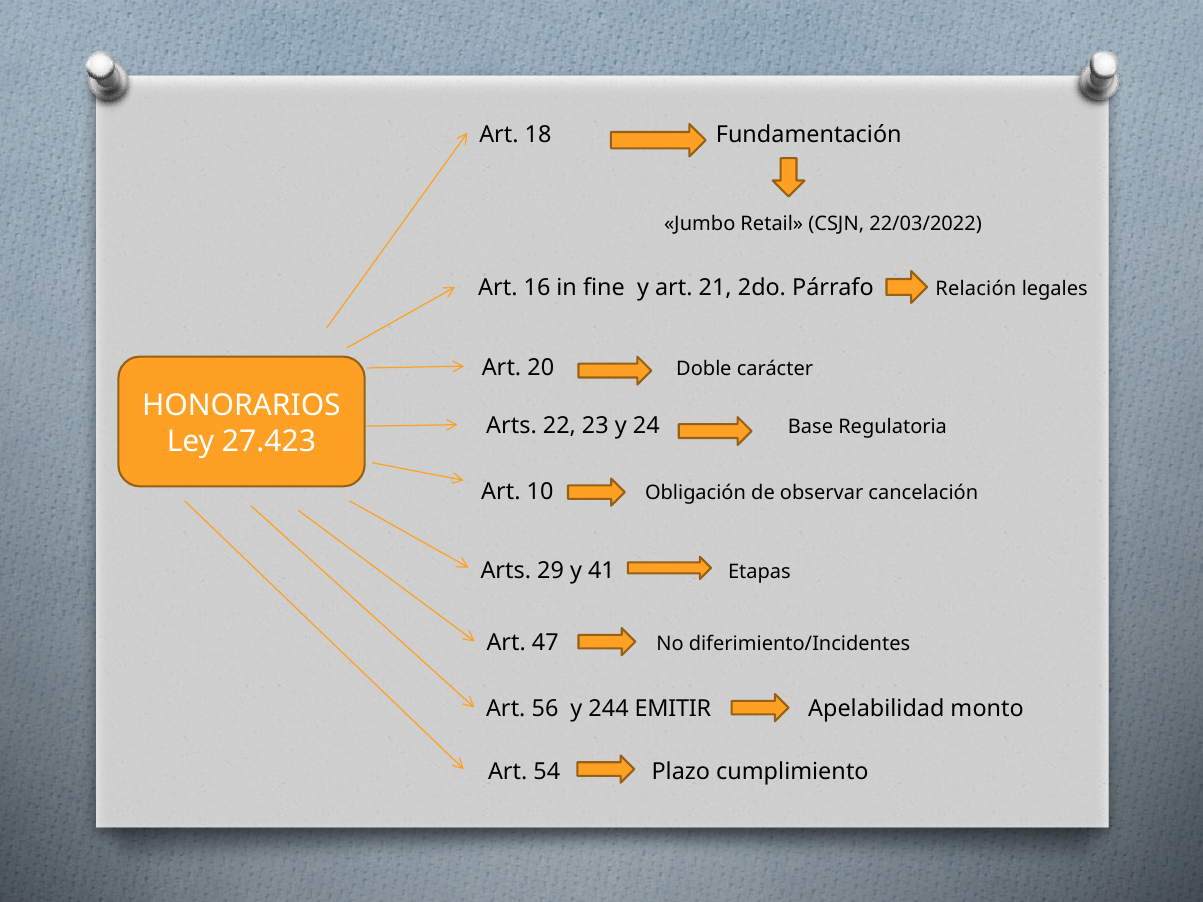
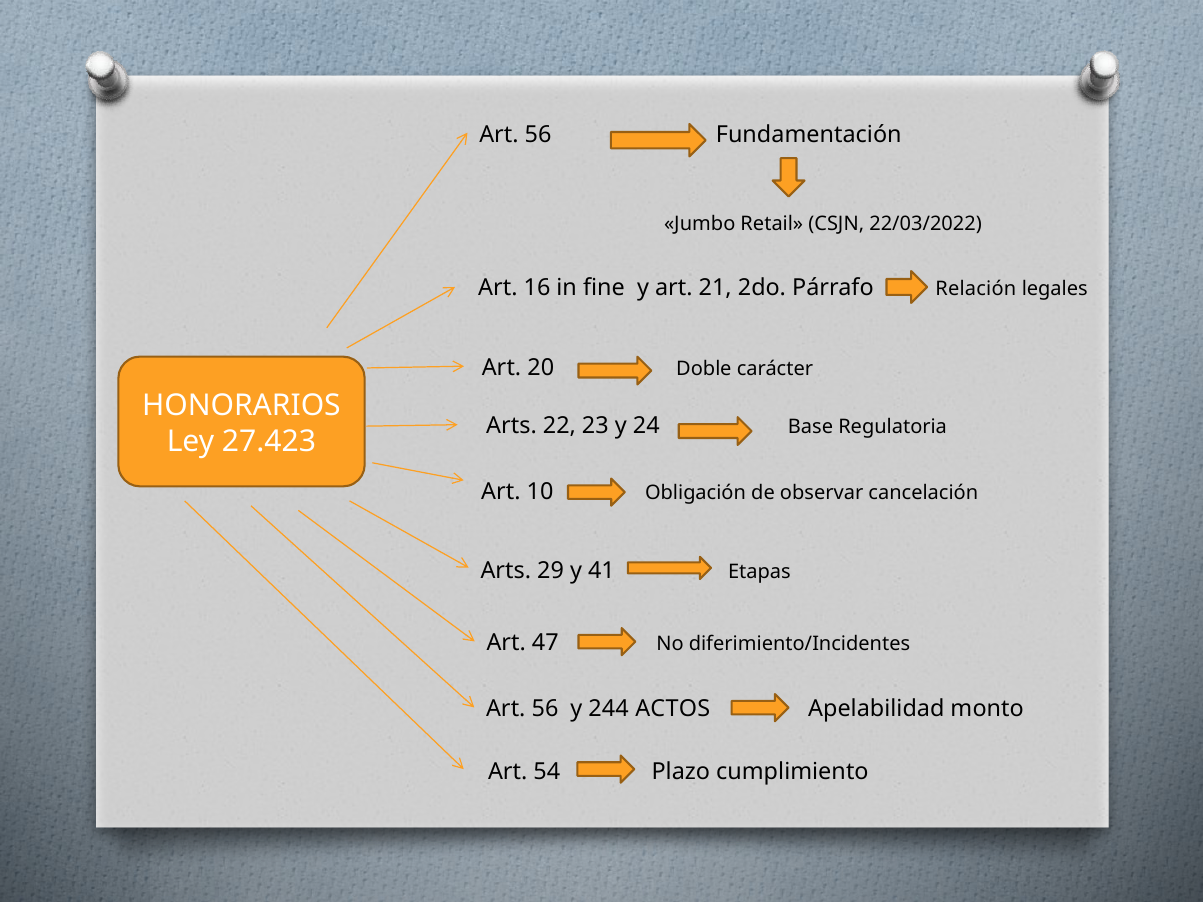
18: 18 -> 56 (538, 134)
EMITIR: EMITIR -> ACTOS (673, 709)
